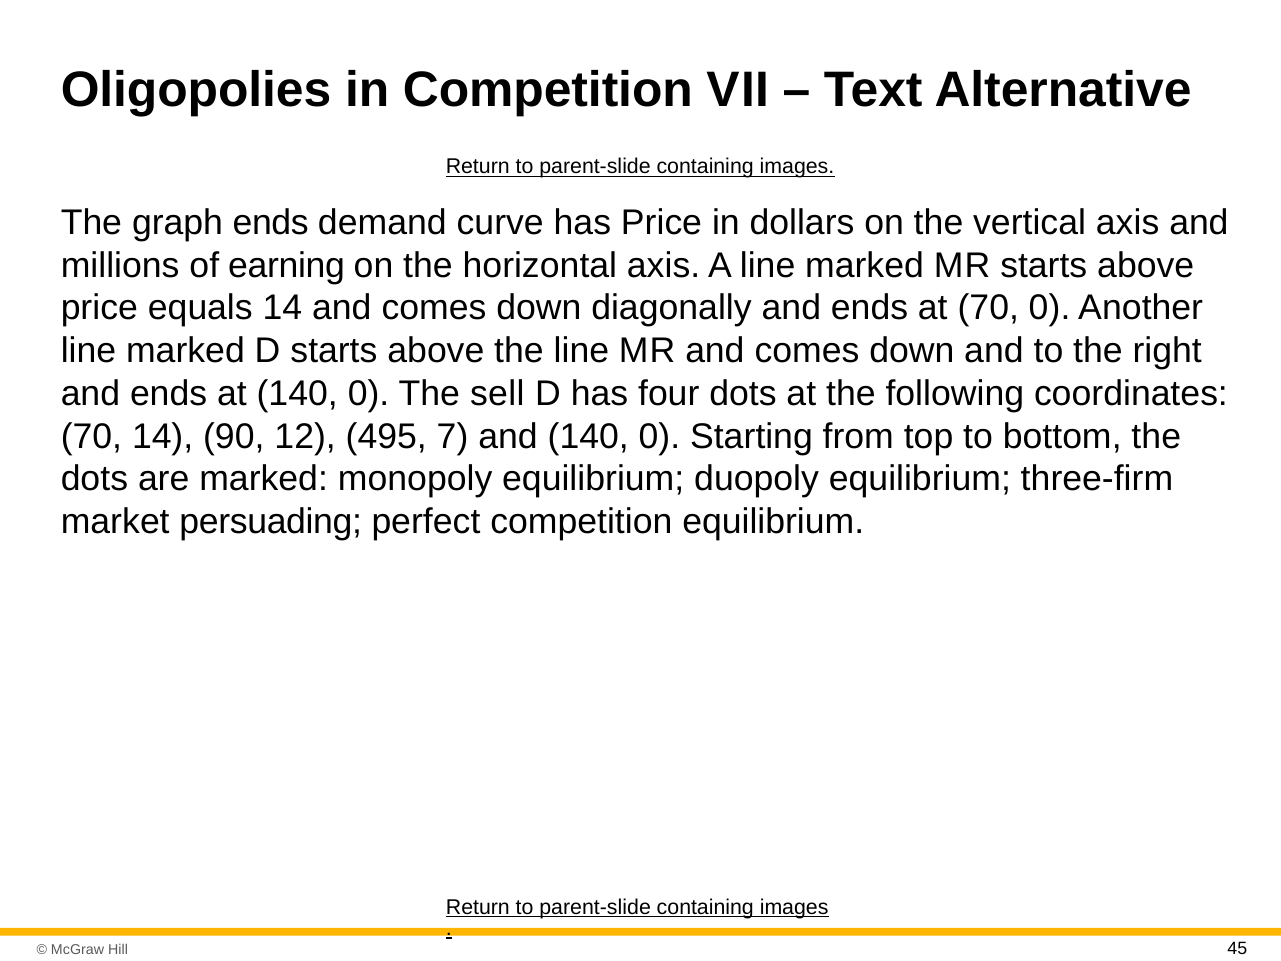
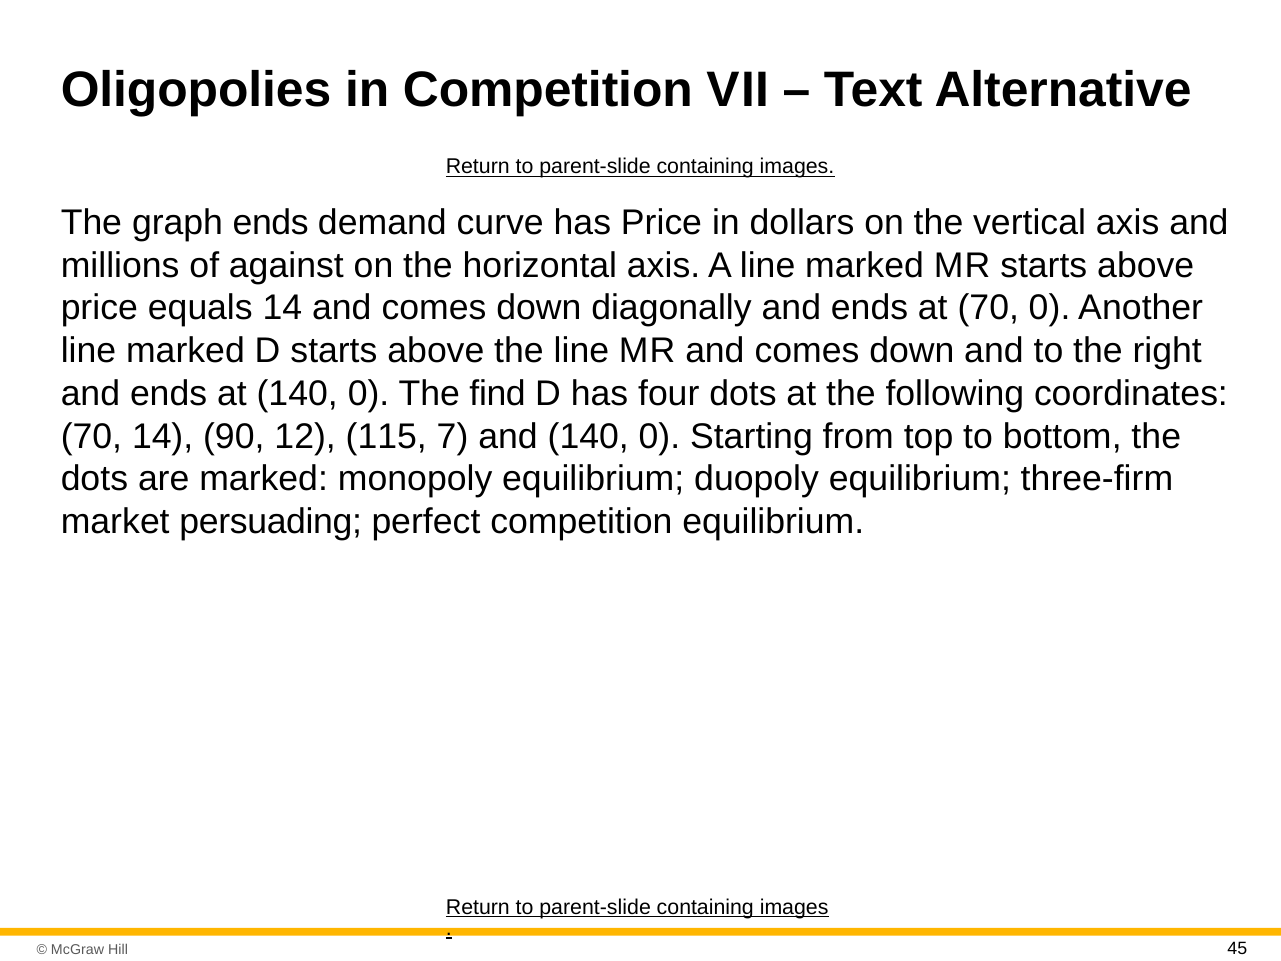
earning: earning -> against (286, 265)
sell: sell -> find (498, 394)
495: 495 -> 115 (386, 436)
